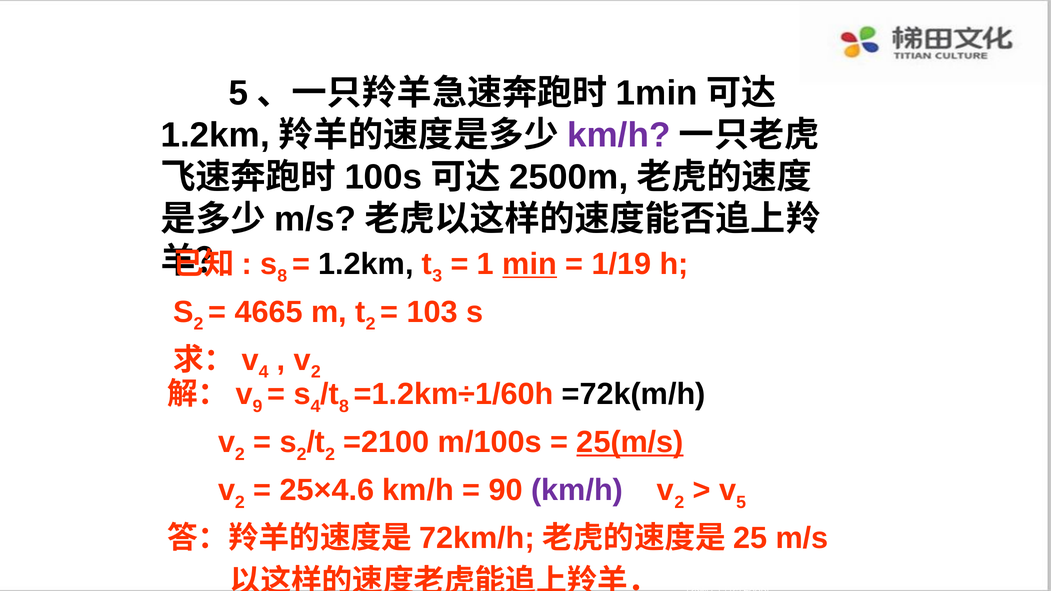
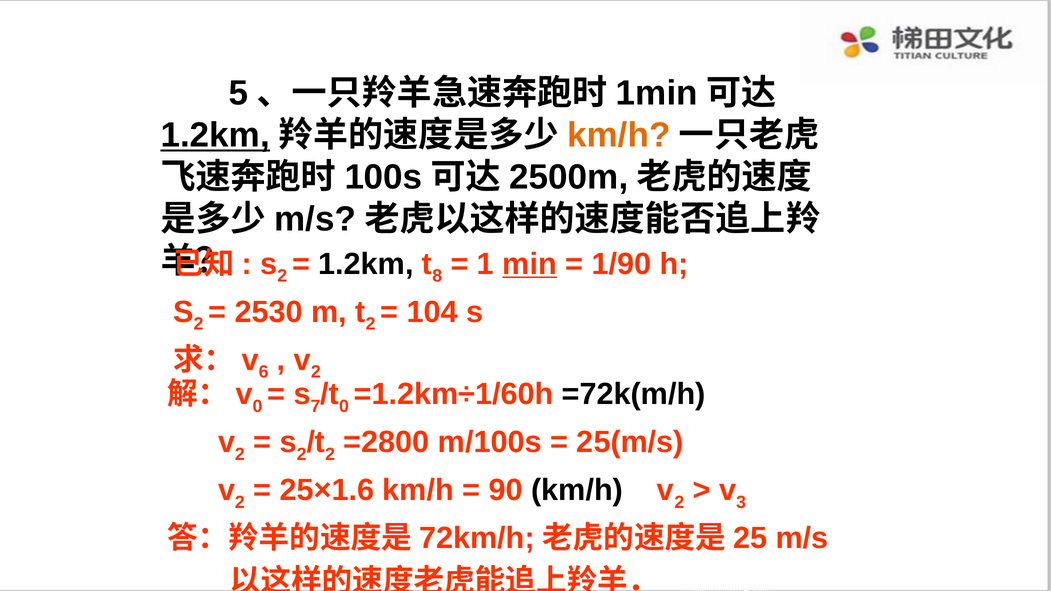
1.2km underline: none -> present (215, 135)
km/h colour: purple -> orange (619, 135)
8: 8 -> 2 (282, 276)
3: 3 -> 8 (437, 276)
1/19: 1/19 -> 1/90 (621, 264)
4665: 4665 -> 2530 (269, 312)
103: 103 -> 104 (432, 312)
4: 4 -> 6 (264, 372)
9: 9 -> 0 (257, 406)
s 4: 4 -> 7 (316, 406)
8: 8 -> 0 (344, 406)
=2100: =2100 -> =2800 (386, 442)
25(m/s underline: present -> none (630, 442)
25×4.6: 25×4.6 -> 25×1.6 (327, 490)
km/h colour: purple -> black (577, 490)
5: 5 -> 3 (741, 502)
